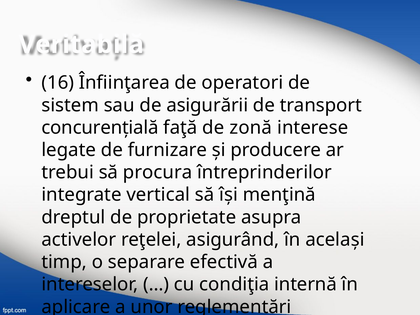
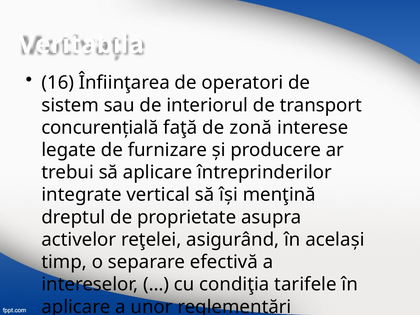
asigurării: asigurării -> interiorul (207, 105)
să procura: procura -> aplicare (158, 172)
internă: internă -> tarifele (305, 284)
